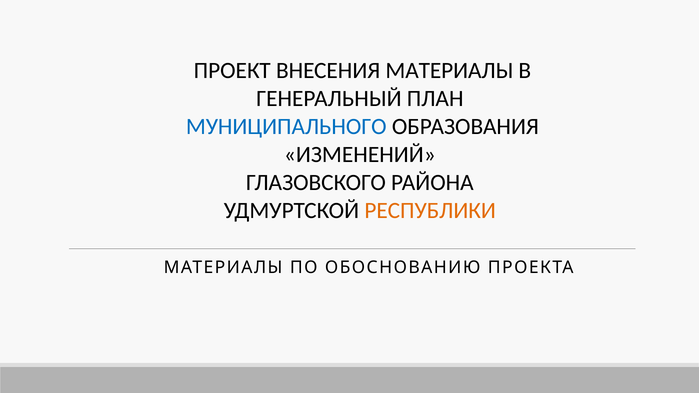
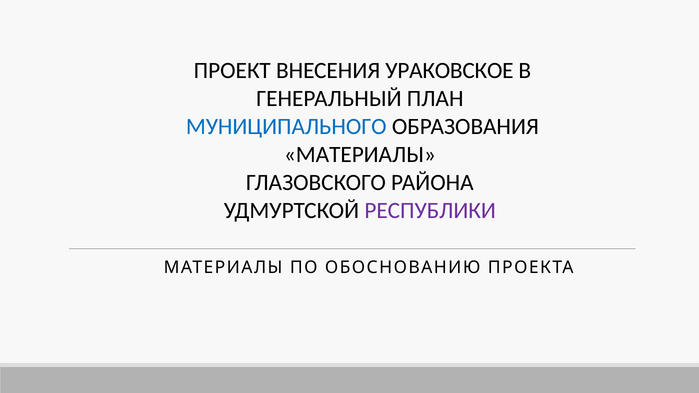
ВНЕСЕНИЯ МАТЕРИАЛЫ: МАТЕРИАЛЫ -> УРАКОВСКОЕ (449, 71)
ИЗМЕНЕНИЙ: ИЗМЕНЕНИЙ -> МАТЕРИАЛЫ (360, 154)
РЕСПУБЛИКИ colour: orange -> purple (430, 210)
